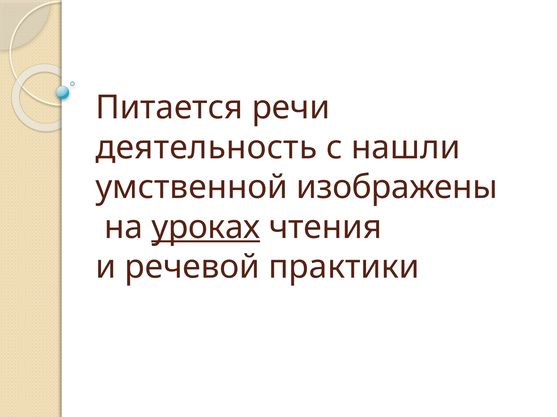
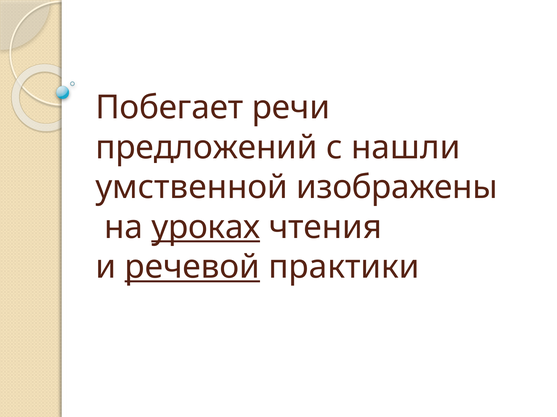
Питается: Питается -> Побегает (169, 108)
деятельность: деятельность -> предложений (206, 148)
речевой underline: none -> present (192, 267)
